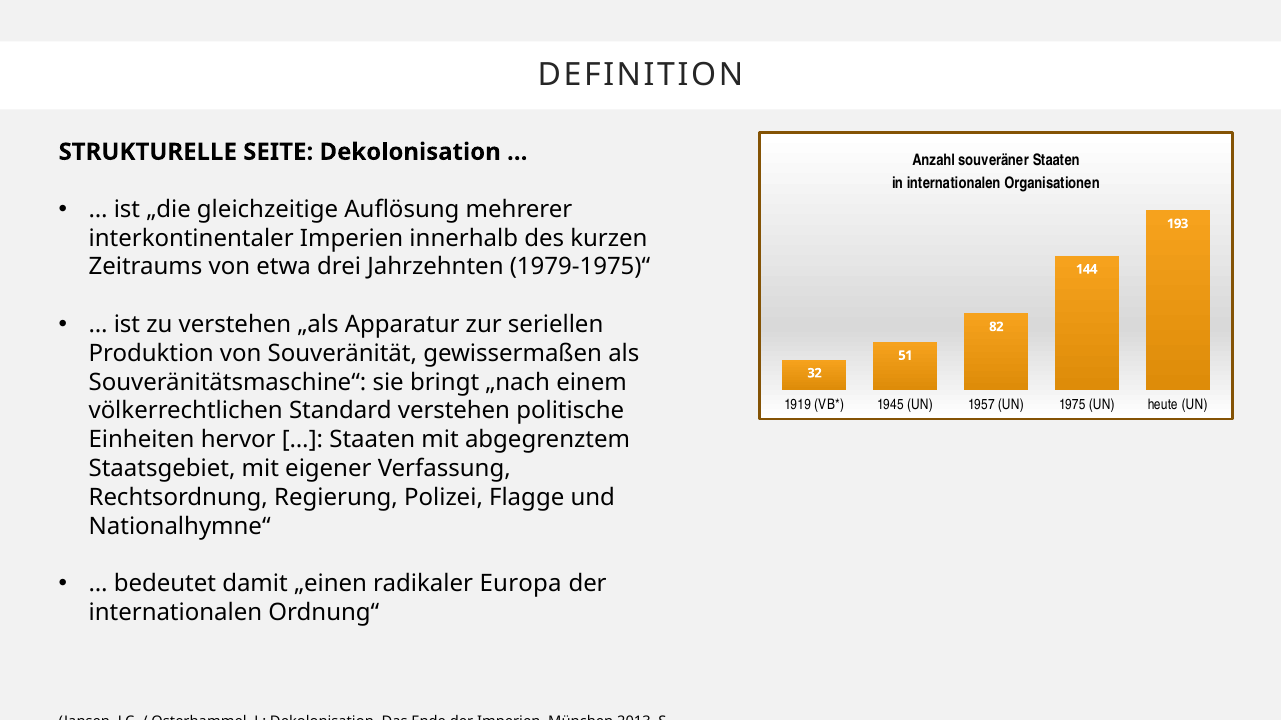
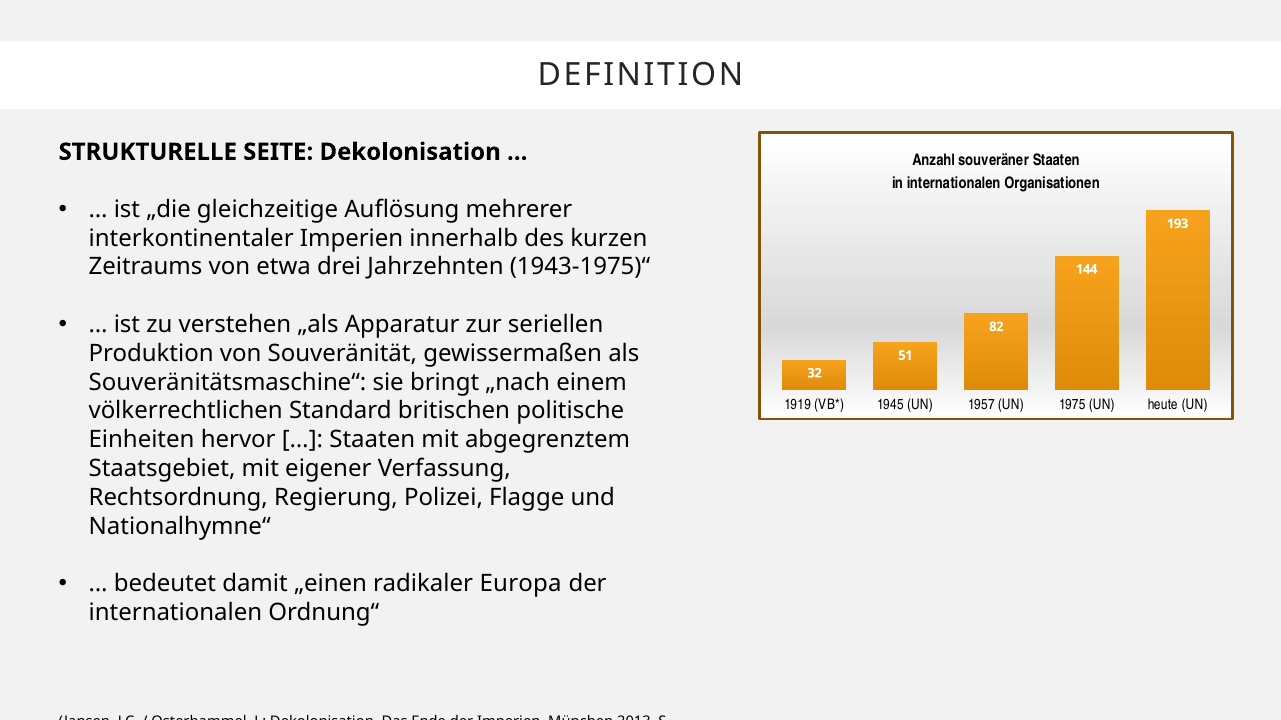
1979-1975)“: 1979-1975)“ -> 1943-1975)“ (580, 267)
Standard verstehen: verstehen -> britischen (454, 411)
